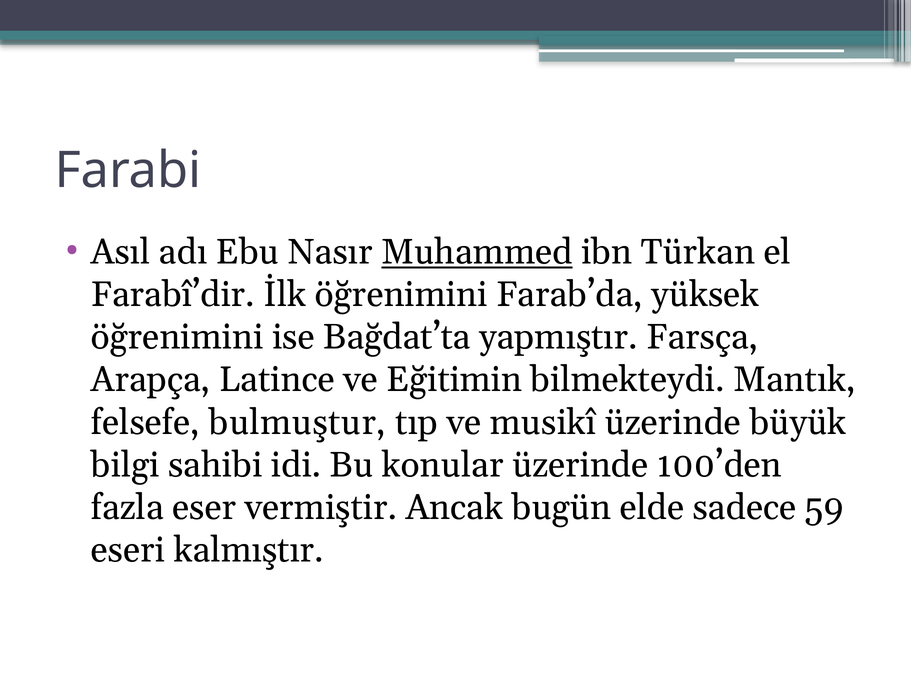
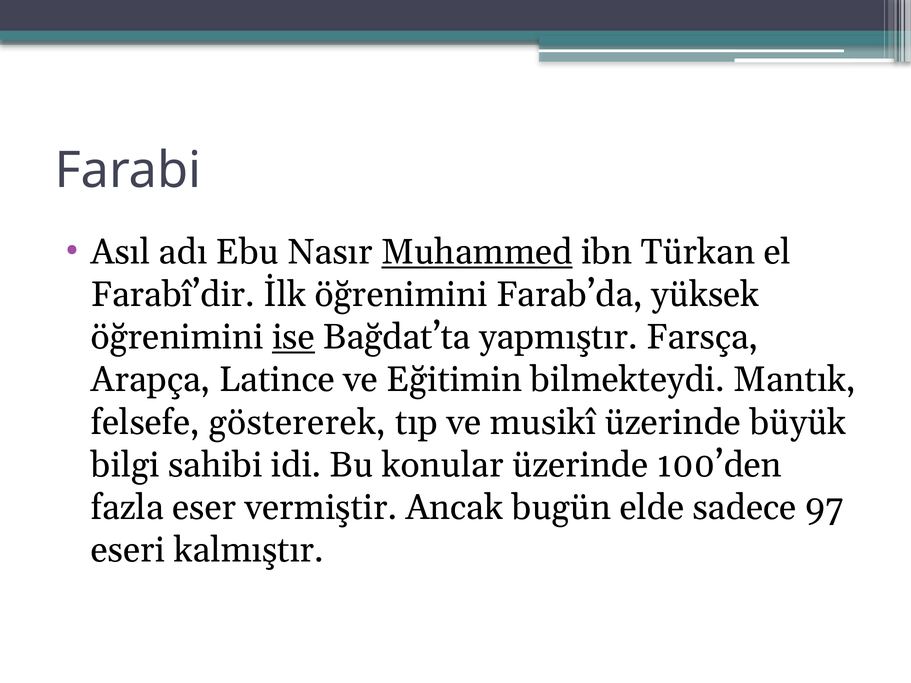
ise underline: none -> present (293, 337)
bulmuştur: bulmuştur -> göstererek (297, 422)
59: 59 -> 97 (824, 508)
